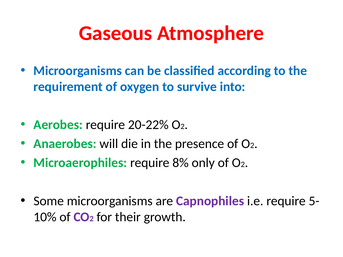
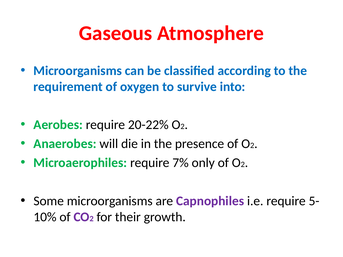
8%: 8% -> 7% (181, 163)
